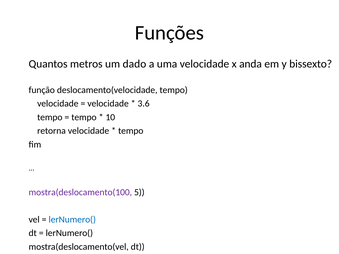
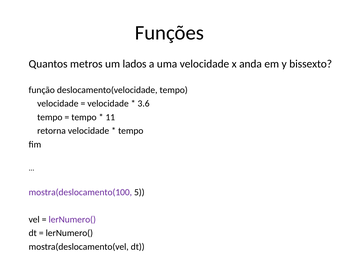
dado: dado -> lados (135, 64)
10: 10 -> 11 (110, 117)
lerNumero( colour: blue -> purple (72, 220)
